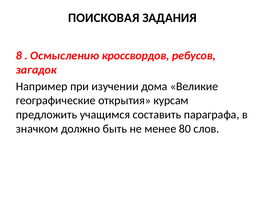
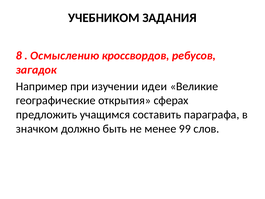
ПОИСКОВАЯ: ПОИСКОВАЯ -> УЧЕБНИКОМ (104, 18)
дома: дома -> идеи (154, 86)
курсам: курсам -> сферах (171, 100)
80: 80 -> 99 (185, 129)
